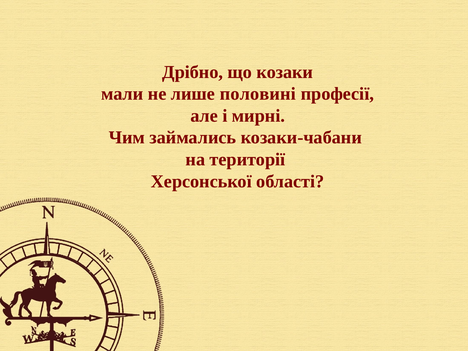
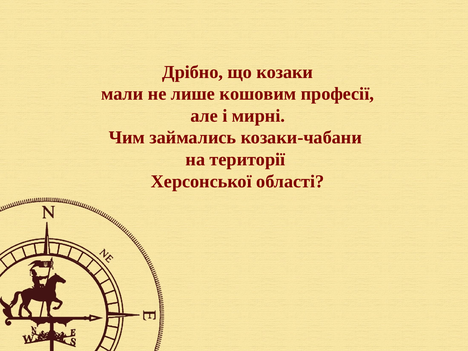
половині: половині -> кошовим (258, 94)
